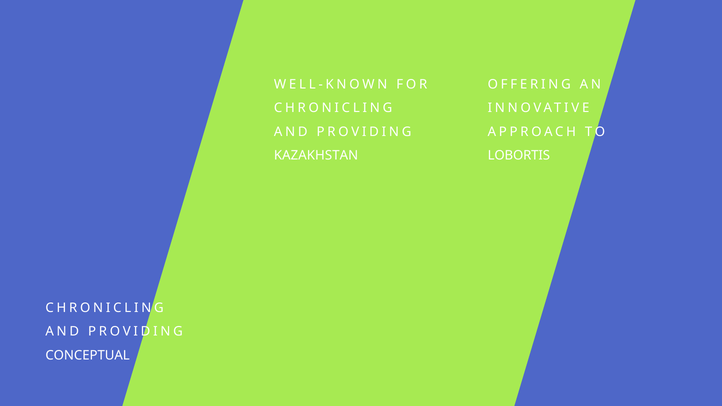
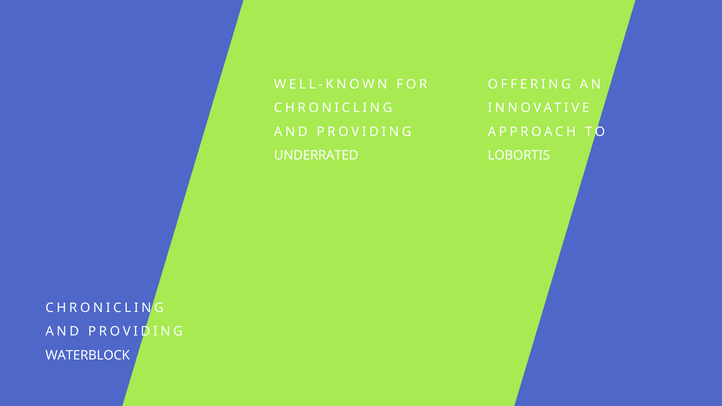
KAZAKHSTAN: KAZAKHSTAN -> UNDERRATED (316, 156)
CONCEPTUAL: CONCEPTUAL -> WATERBLOCK (88, 355)
